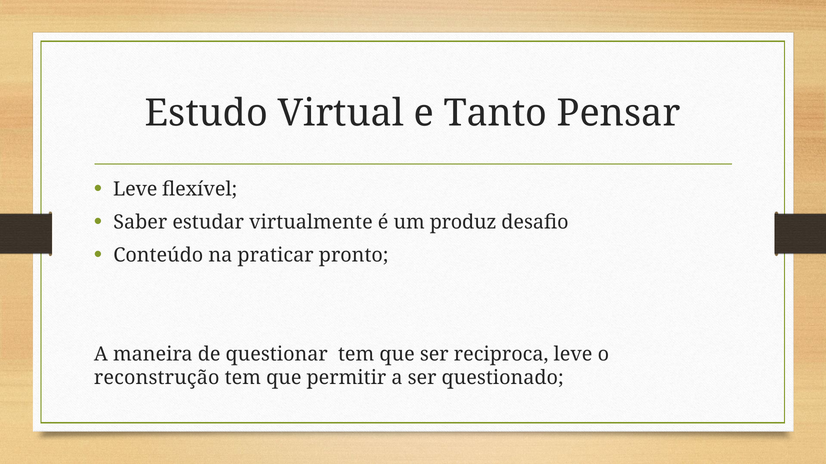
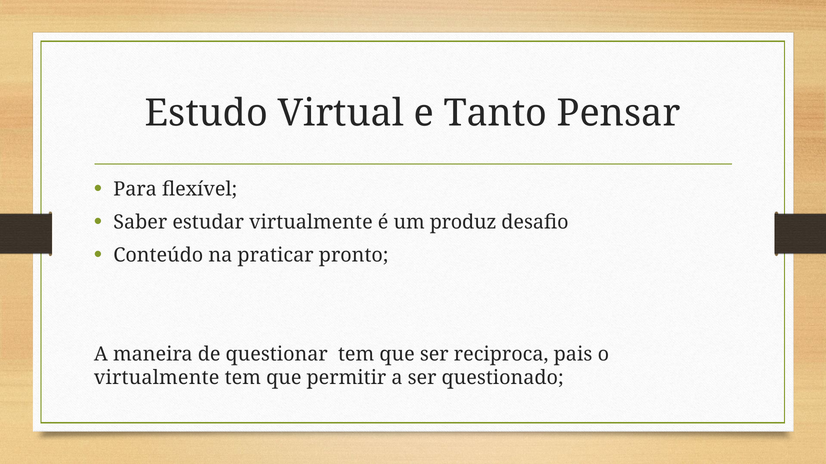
Leve: Leve -> Para (135, 190)
reciproca leve: leve -> pais (573, 355)
reconstrução: reconstrução -> virtualmente (157, 378)
